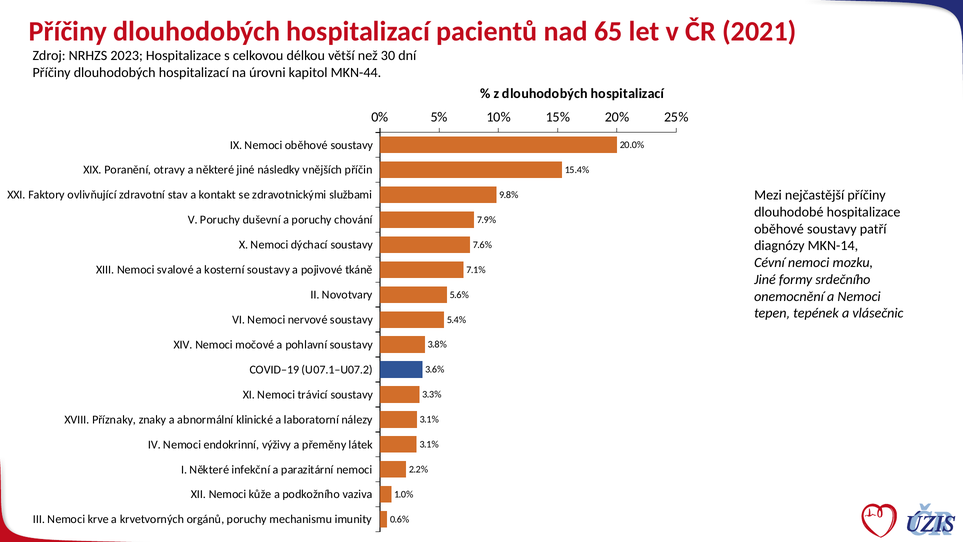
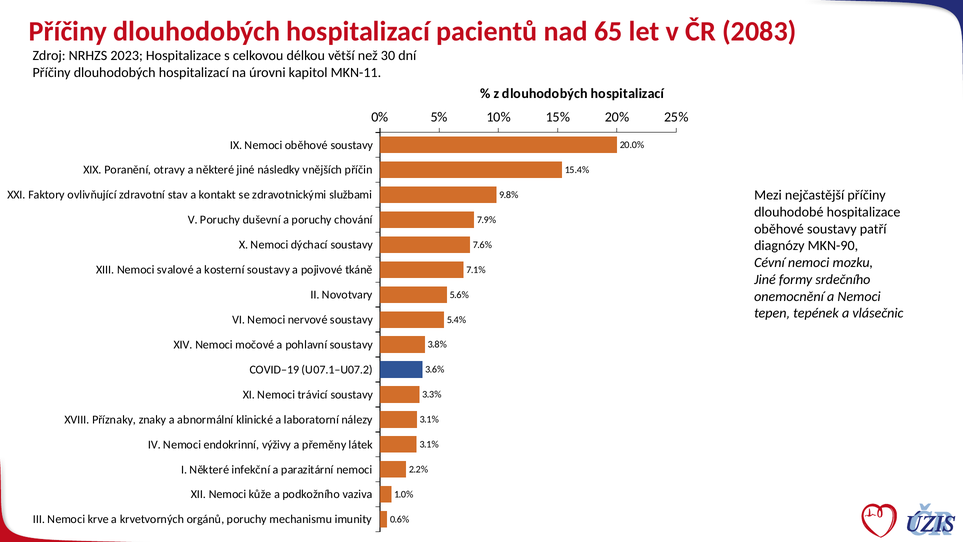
2021: 2021 -> 2083 (759, 31)
MKN-44: MKN-44 -> MKN-11 (356, 72)
MKN-14: MKN-14 -> MKN-90 (833, 246)
